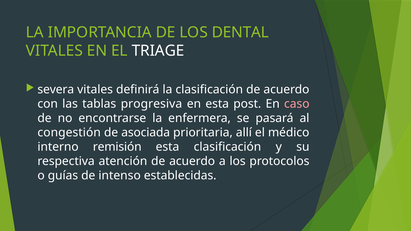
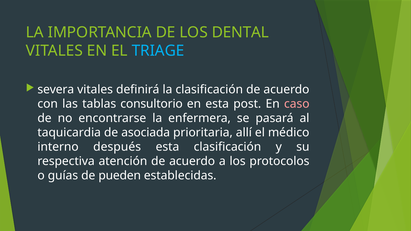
TRIAGE colour: white -> light blue (158, 51)
progresiva: progresiva -> consultorio (152, 104)
congestión: congestión -> taquicardia (69, 133)
remisión: remisión -> después (117, 147)
intenso: intenso -> pueden (120, 176)
